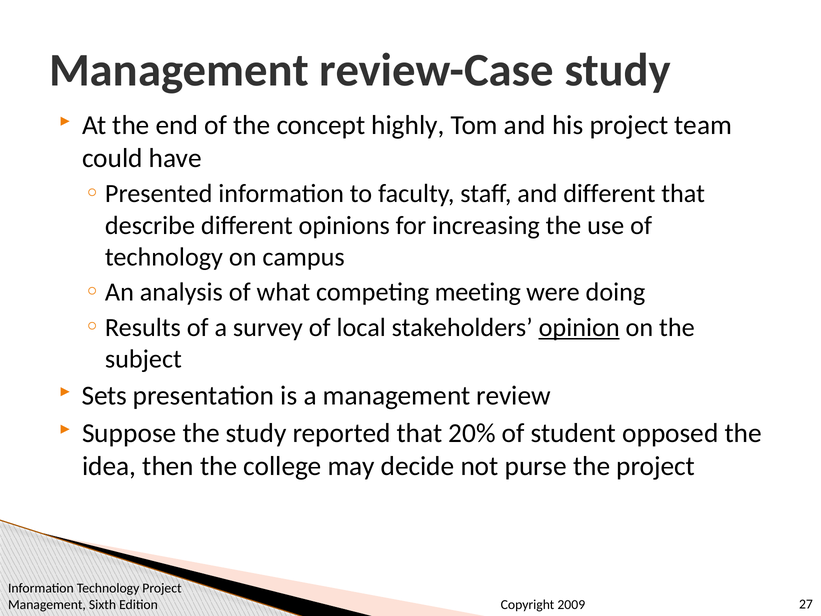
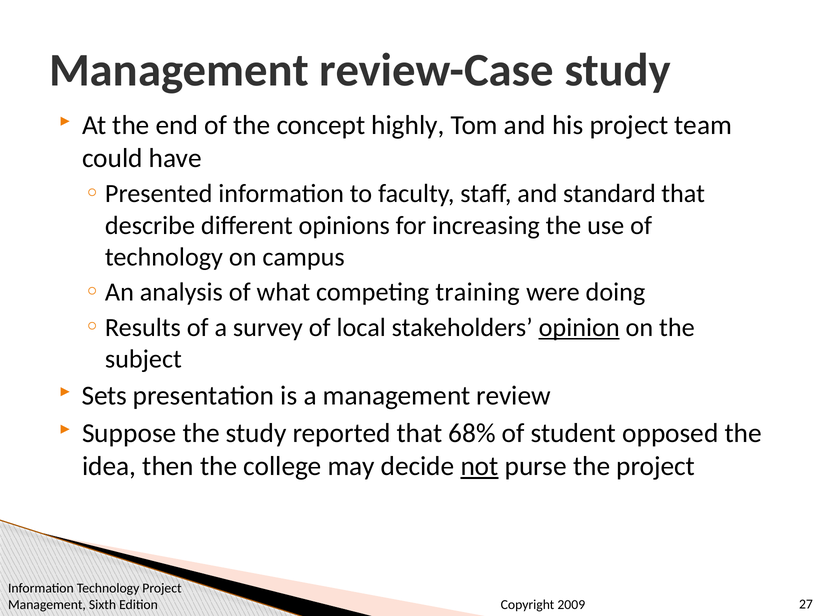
and different: different -> standard (609, 194)
meeting: meeting -> training (478, 292)
20%: 20% -> 68% (472, 433)
not underline: none -> present (480, 466)
